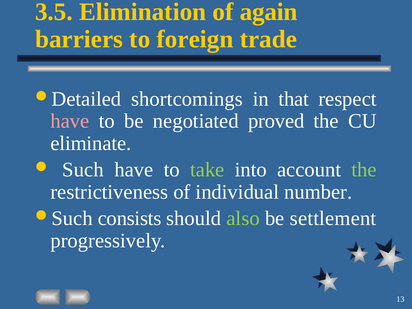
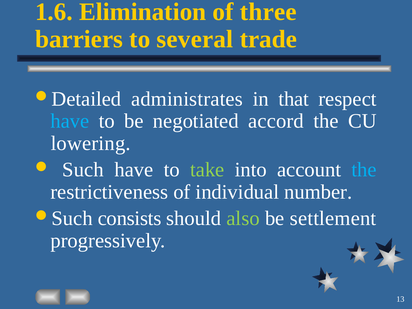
3.5: 3.5 -> 1.6 (54, 12)
again: again -> three (268, 12)
foreign: foreign -> several (195, 39)
shortcomings: shortcomings -> administrates (187, 99)
have colour: pink -> light blue (70, 121)
proved: proved -> accord (276, 121)
eliminate: eliminate -> lowering (91, 143)
the colour: light green -> light blue (364, 170)
